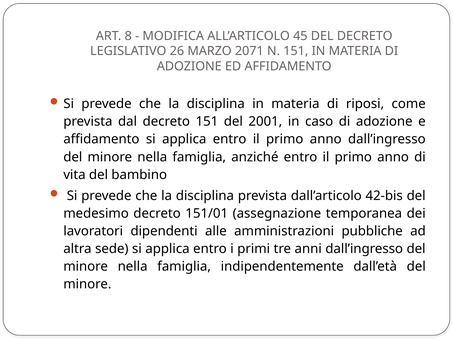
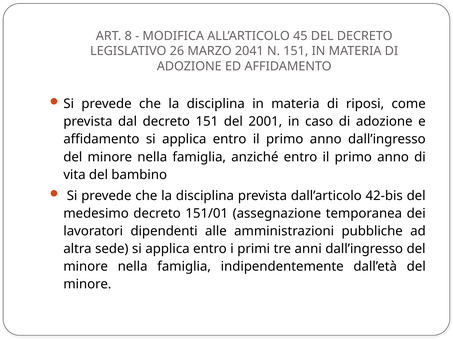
2071: 2071 -> 2041 (249, 51)
